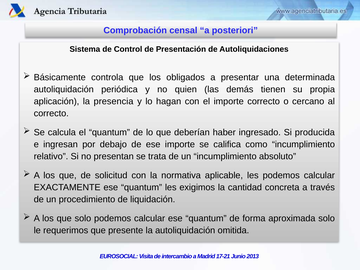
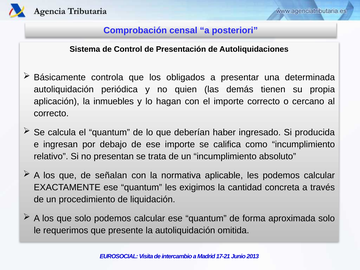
presencia: presencia -> inmuebles (114, 101)
solicitud: solicitud -> señalan (111, 175)
